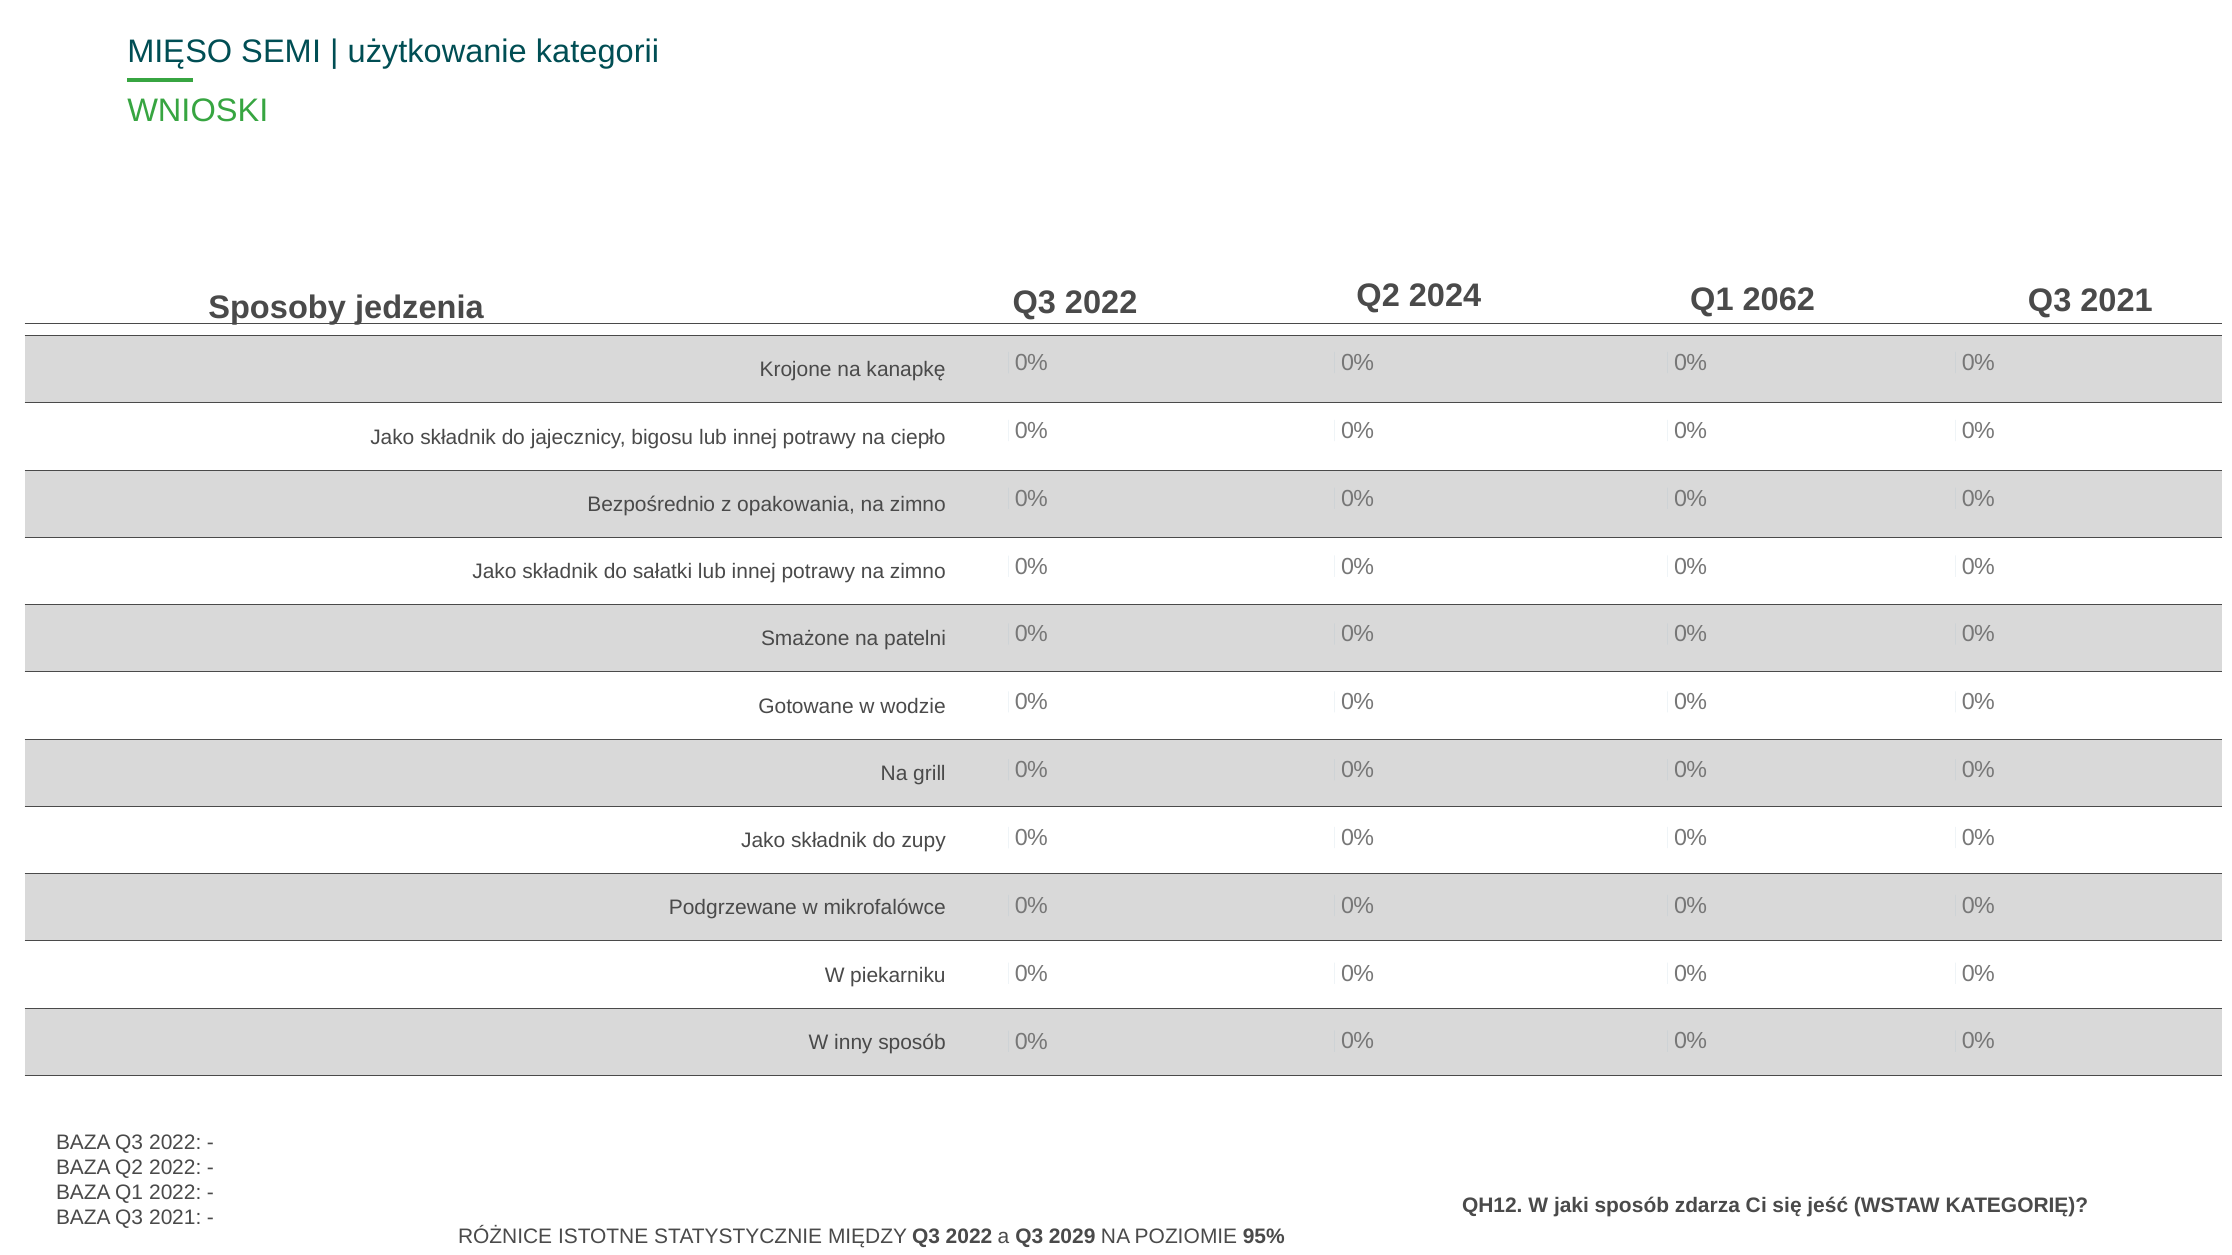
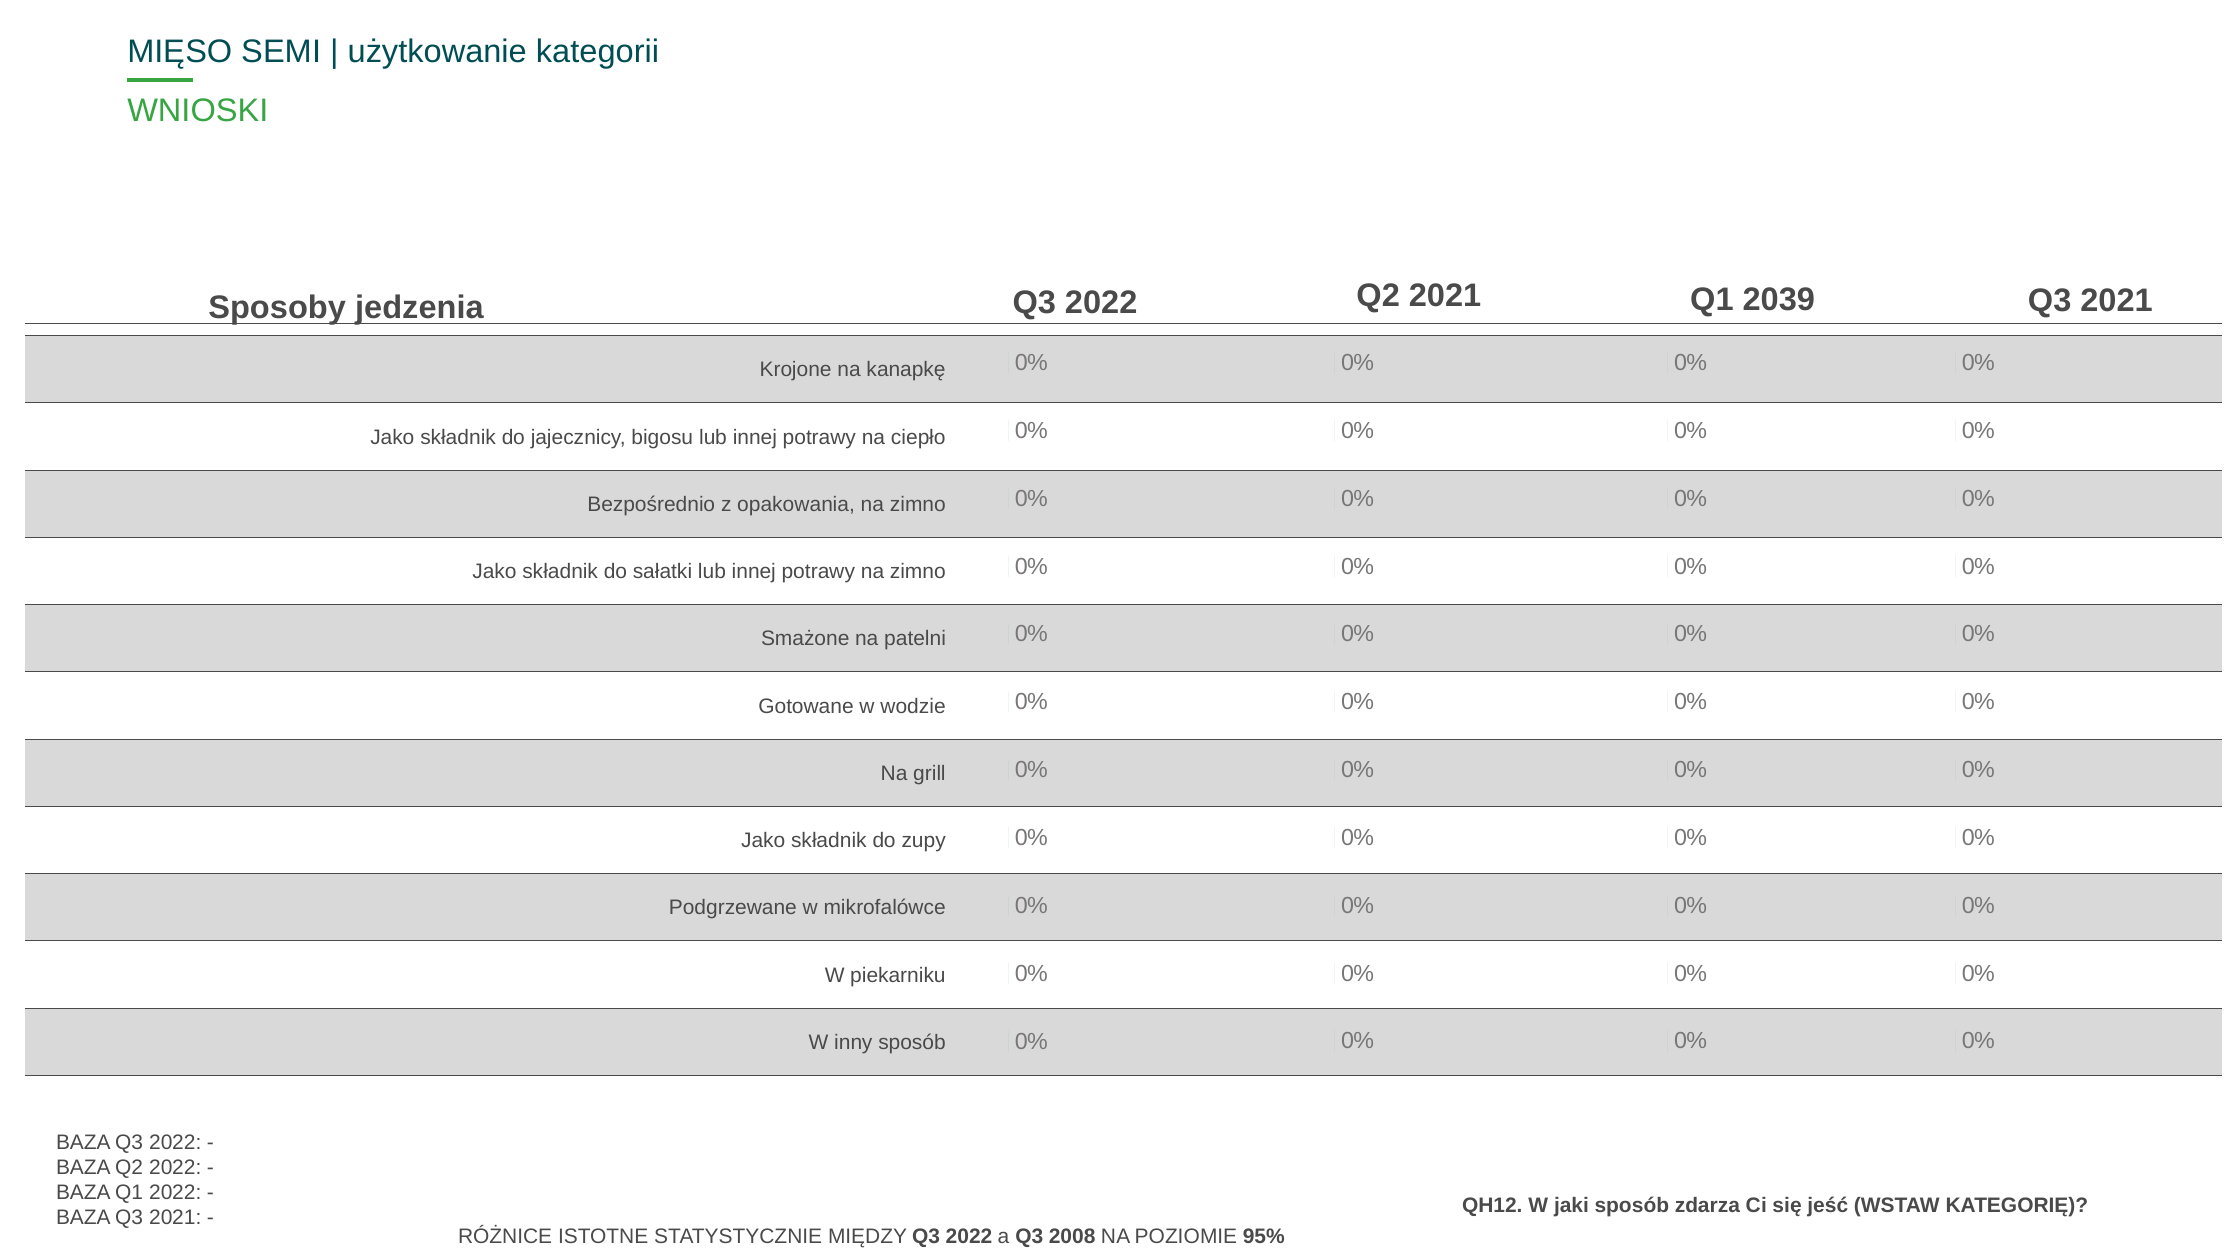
Q2 2024: 2024 -> 2021 (1445, 296)
2062: 2062 -> 2039 (1779, 300)
2029: 2029 -> 2008 (1072, 1237)
